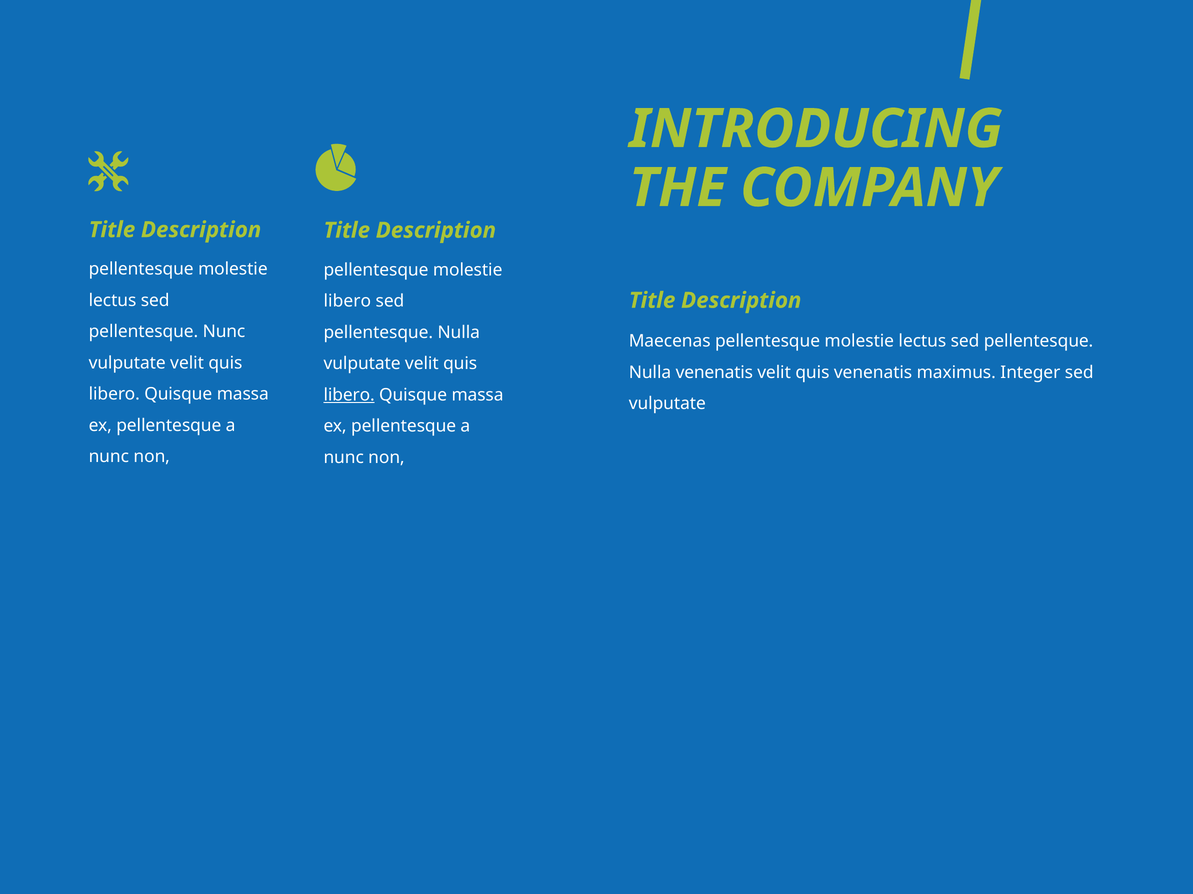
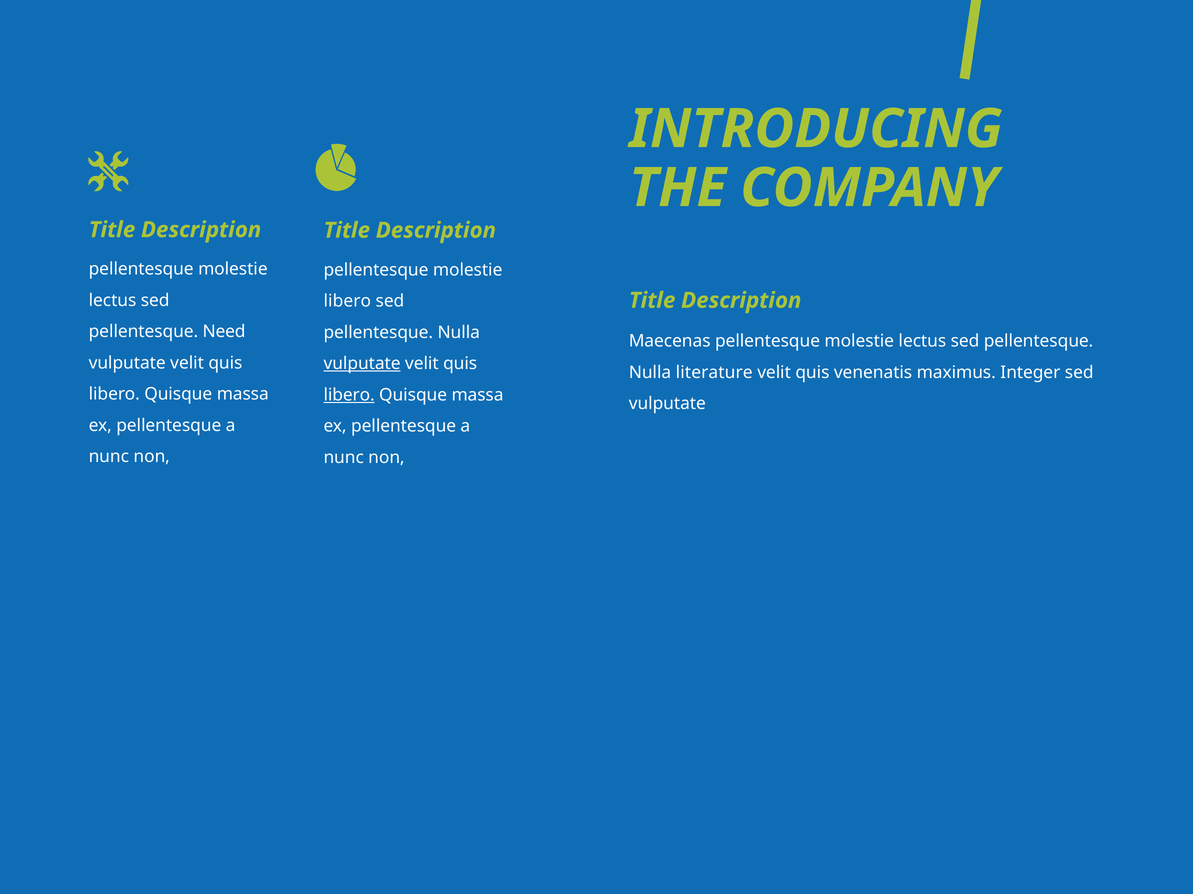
pellentesque Nunc: Nunc -> Need (224, 332)
vulputate underline: none -> present (362, 364)
Nulla venenatis: venenatis -> literature (714, 373)
